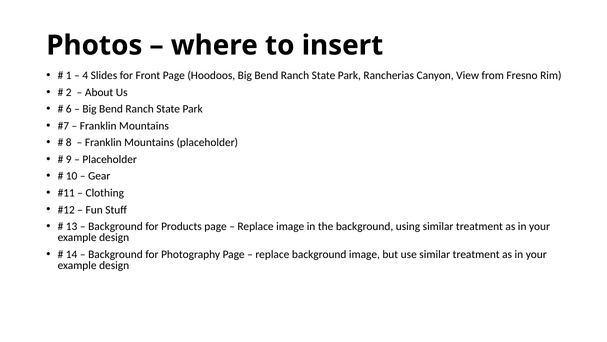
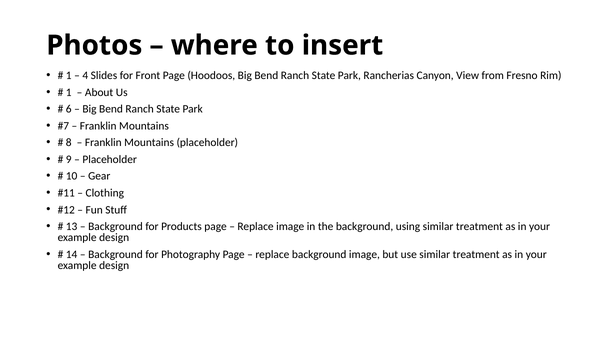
2: 2 -> 1 (69, 92)
